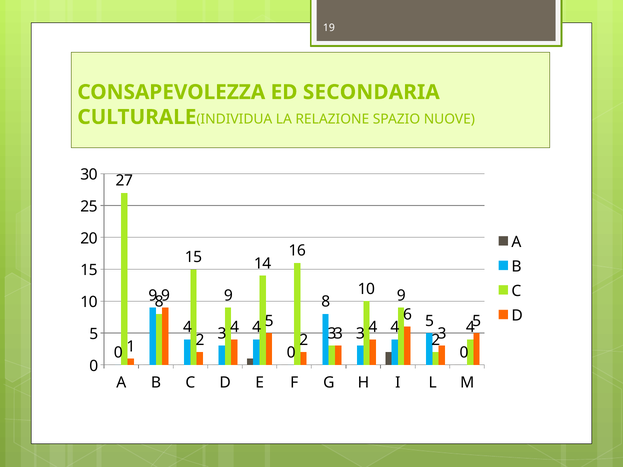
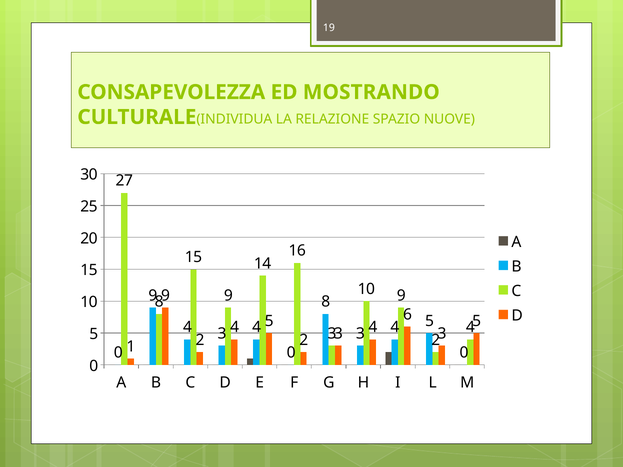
SECONDARIA: SECONDARIA -> MOSTRANDO (371, 92)
